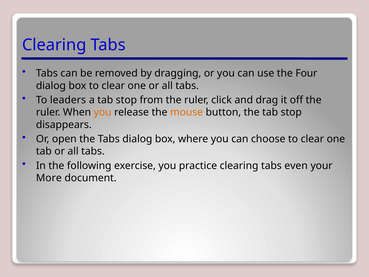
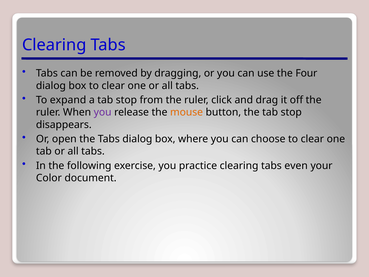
leaders: leaders -> expand (68, 100)
you colour: orange -> purple (103, 112)
More: More -> Color (49, 178)
